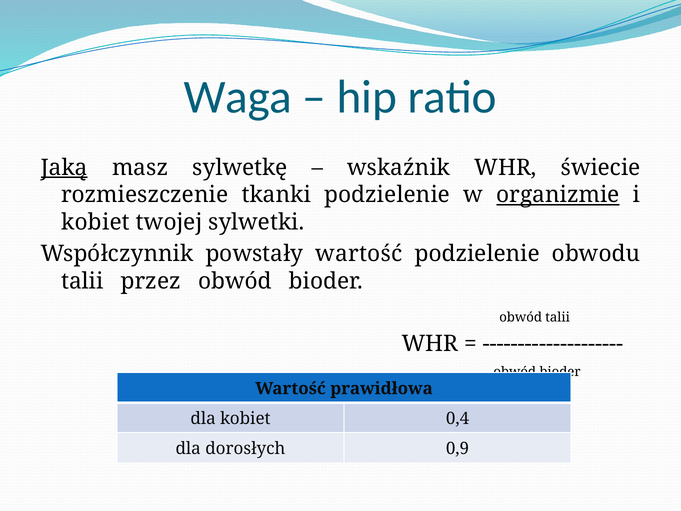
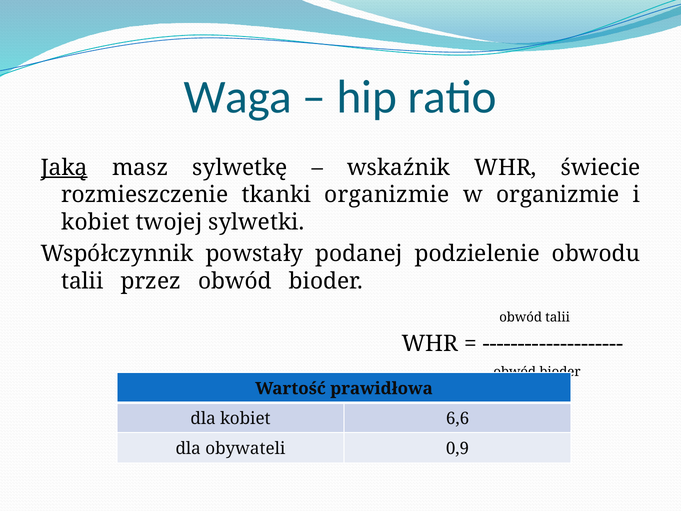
tkanki podzielenie: podzielenie -> organizmie (387, 195)
organizmie underline: present -> none (558, 195)
powstały wartość: wartość -> podanej (359, 254)
0,4: 0,4 -> 6,6 (458, 418)
dorosłych: dorosłych -> obywateli (245, 448)
